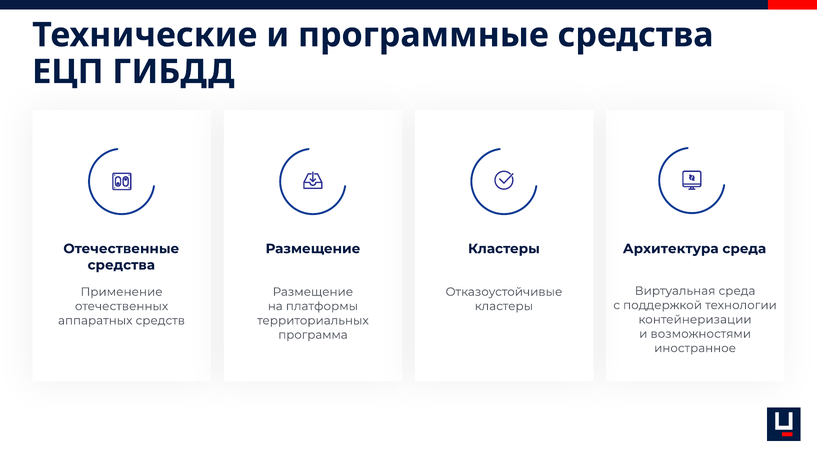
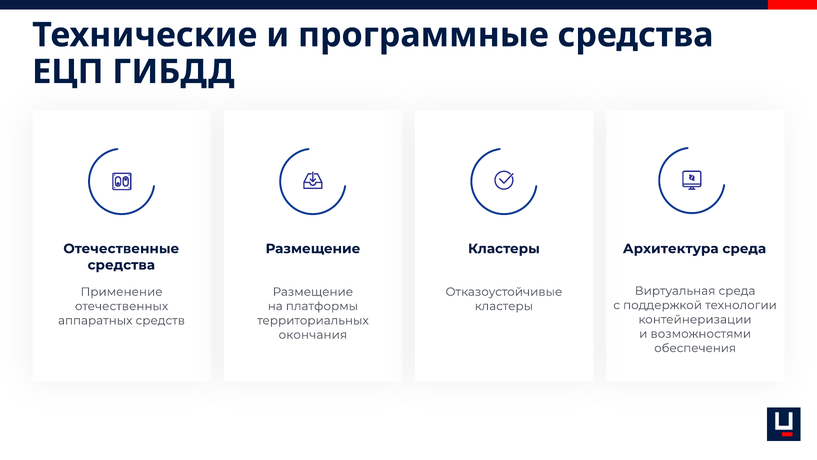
программа: программа -> окончания (313, 334)
иностранное: иностранное -> обеспечения (695, 348)
